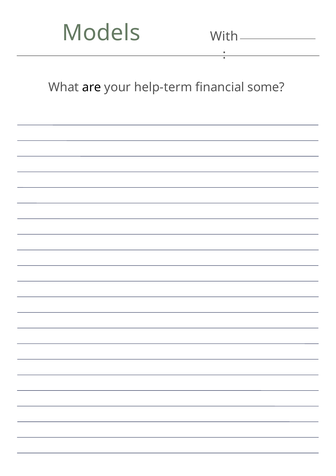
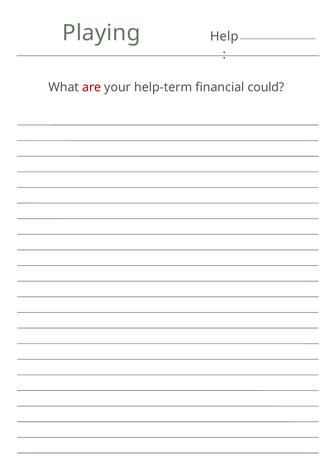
Models: Models -> Playing (101, 33)
With: With -> Help (224, 36)
are colour: black -> red (92, 87)
some: some -> could (266, 87)
